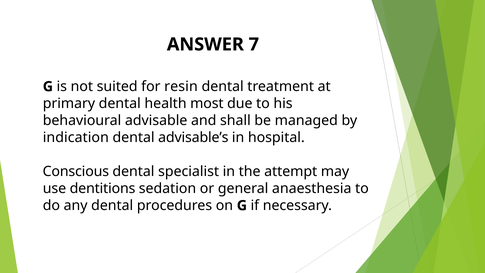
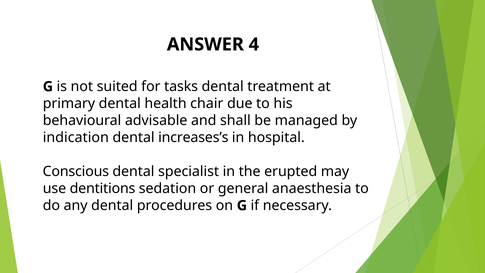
7: 7 -> 4 (254, 44)
resin: resin -> tasks (181, 87)
most: most -> chair (207, 103)
advisable’s: advisable’s -> increases’s (193, 137)
attempt: attempt -> erupted (291, 171)
